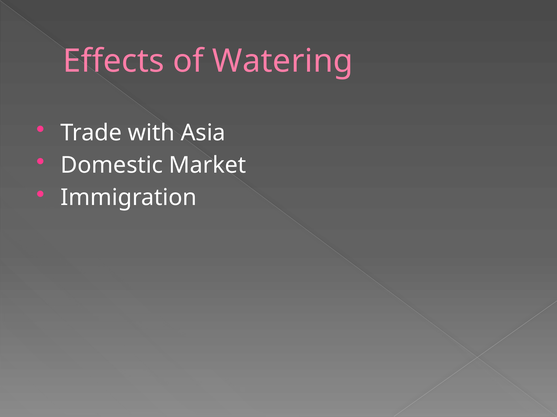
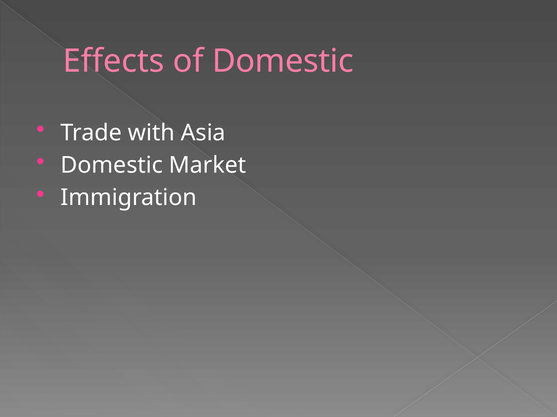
of Watering: Watering -> Domestic (283, 61)
